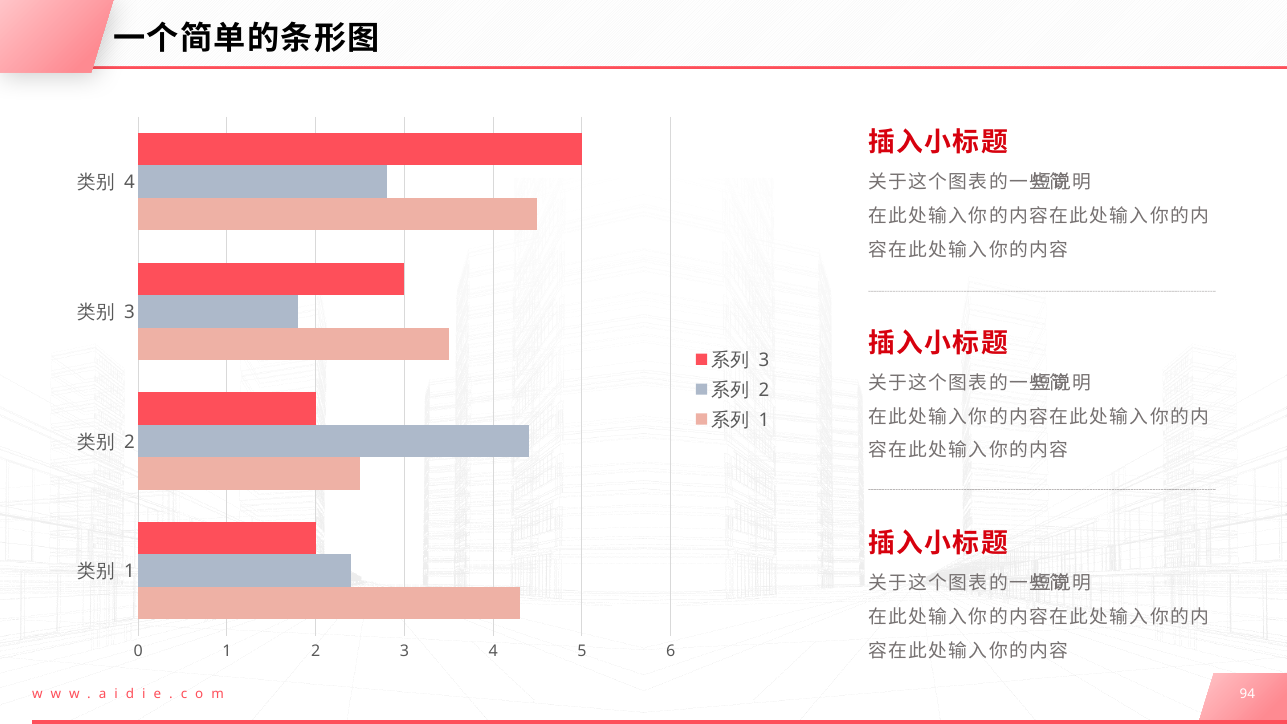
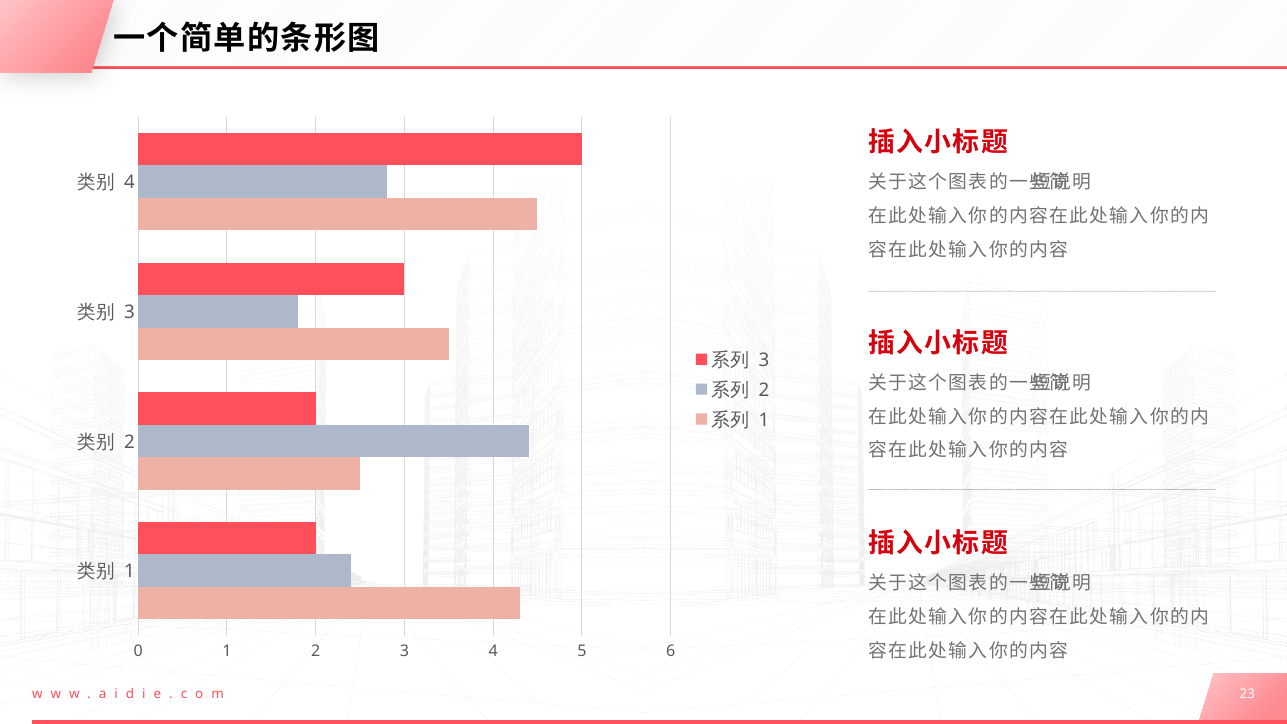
94: 94 -> 23 (1247, 694)
